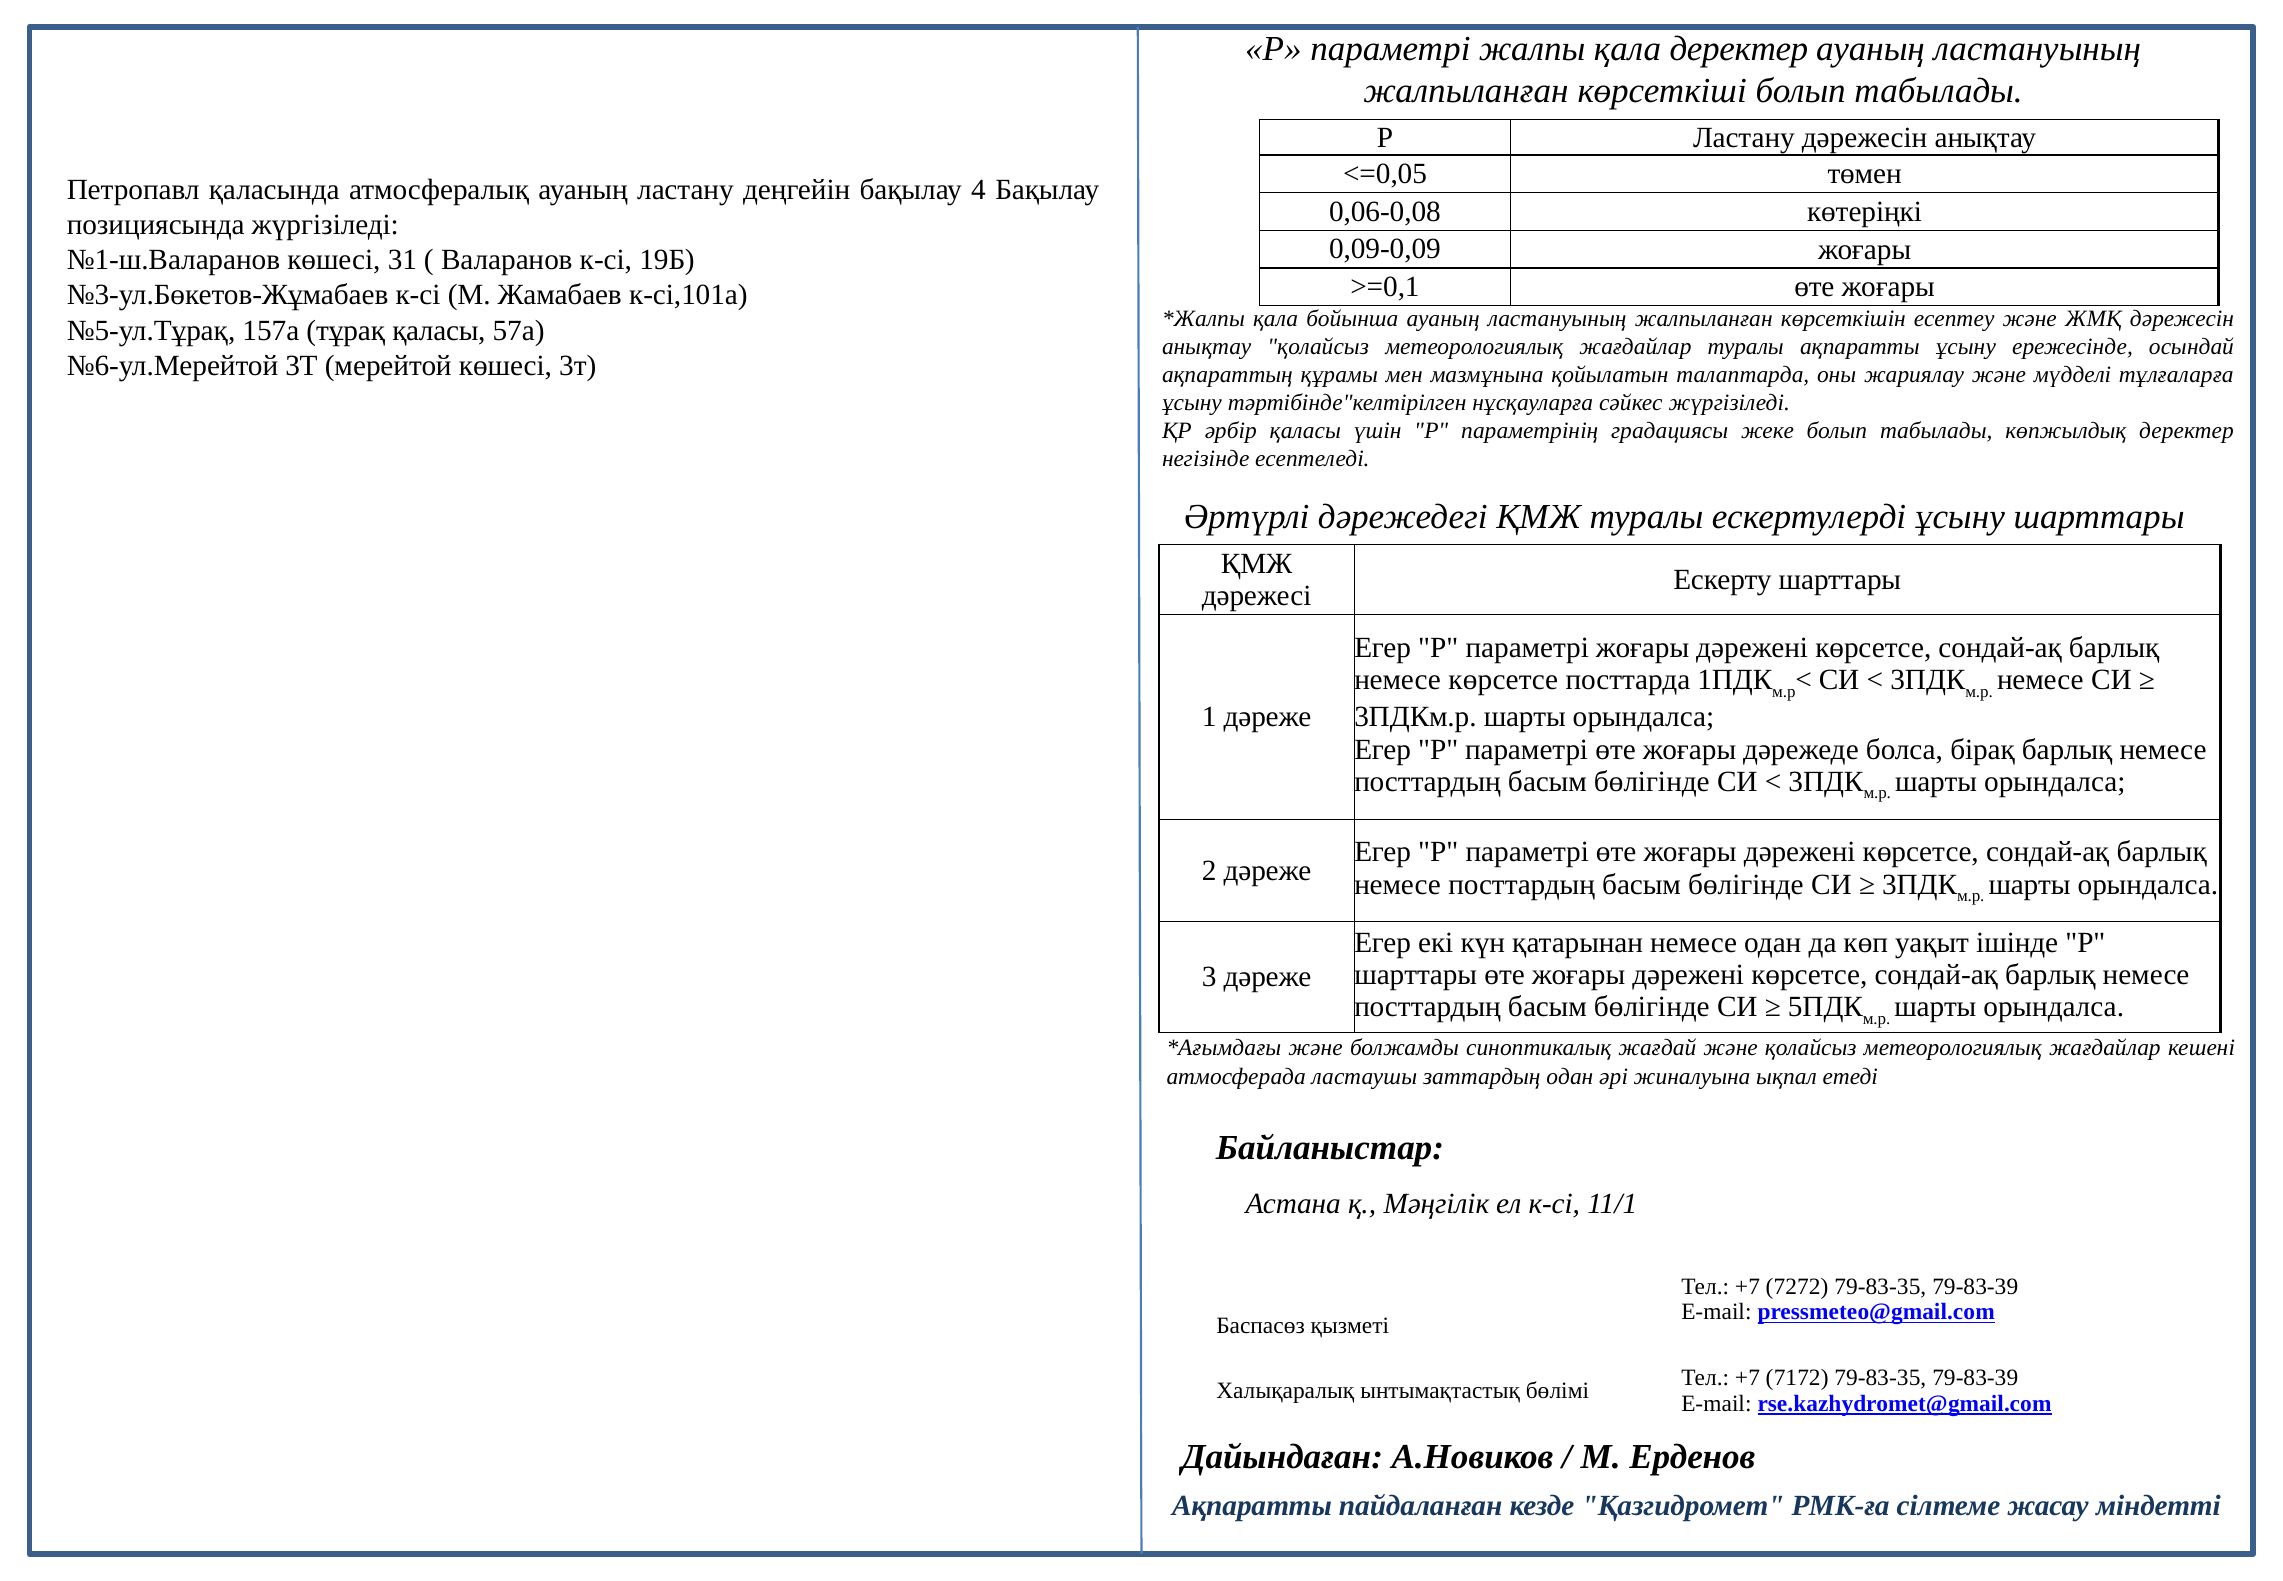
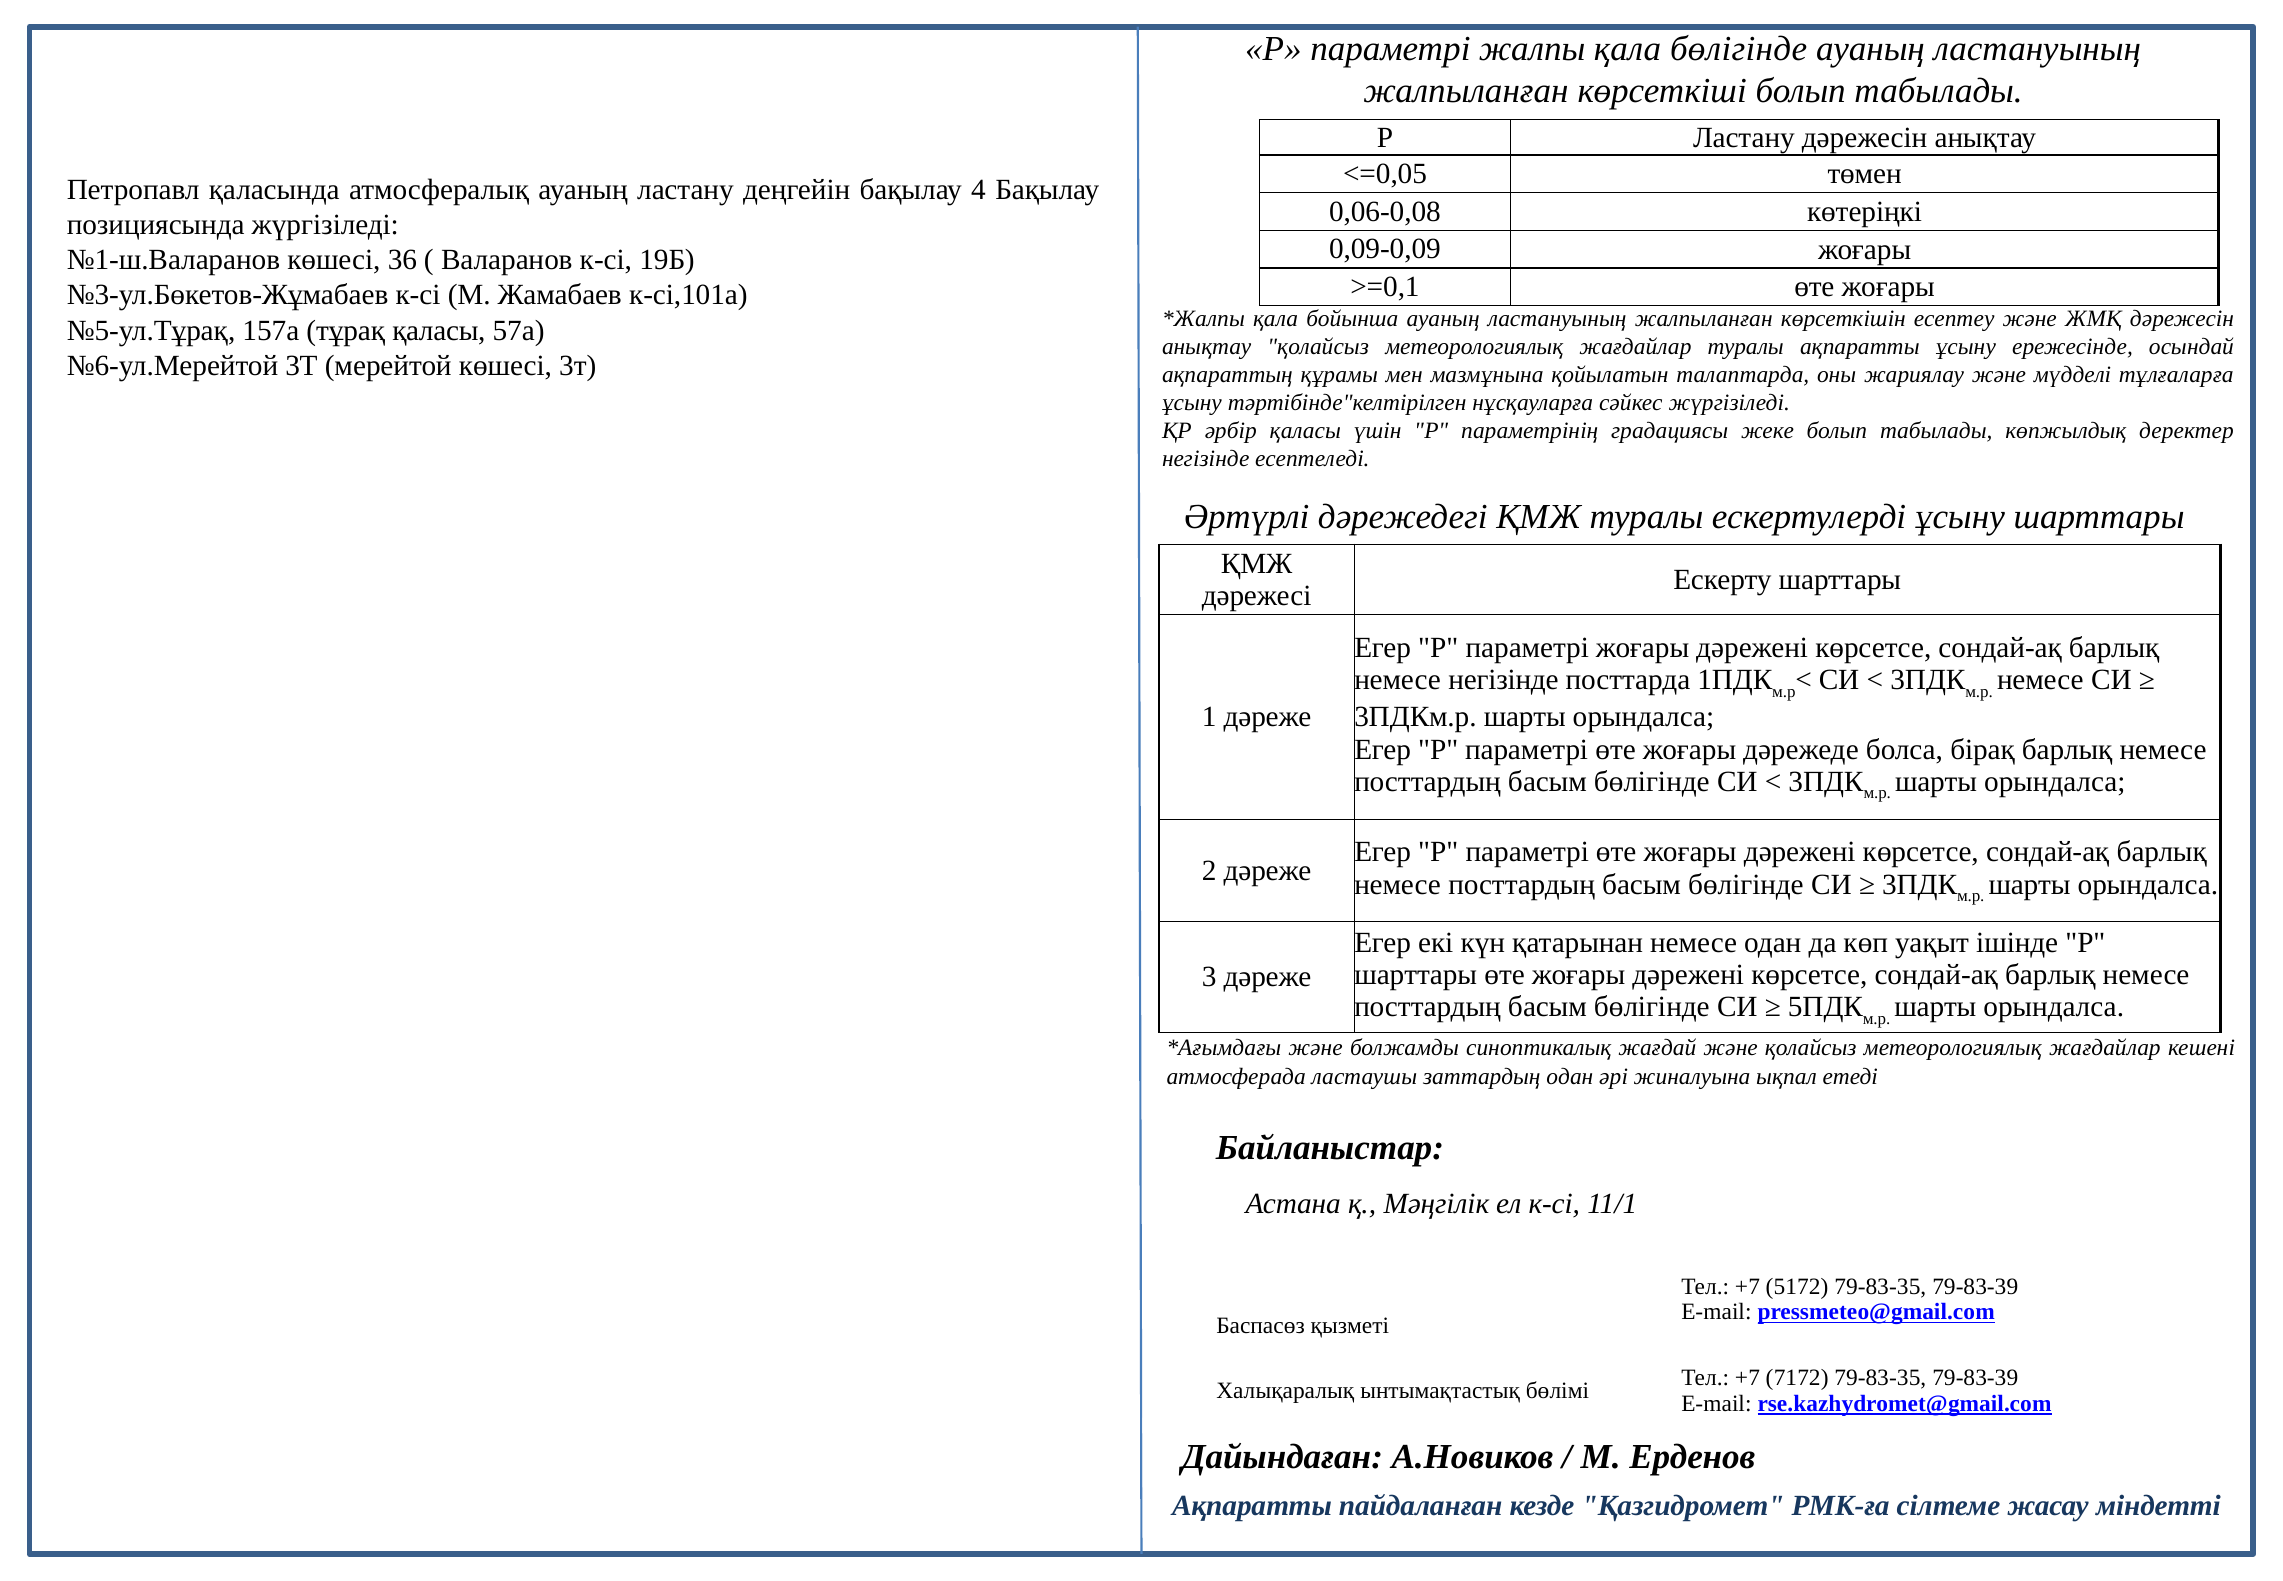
қала деректер: деректер -> бөлігінде (1739, 49)
31: 31 -> 36 (402, 260)
немесе көрсетсе: көрсетсе -> негізінде (1503, 680)
7272: 7272 -> 5172 (1797, 1286)
